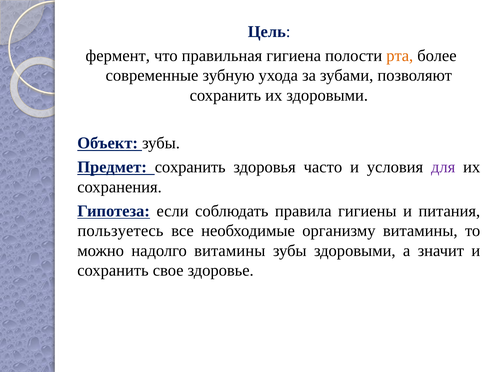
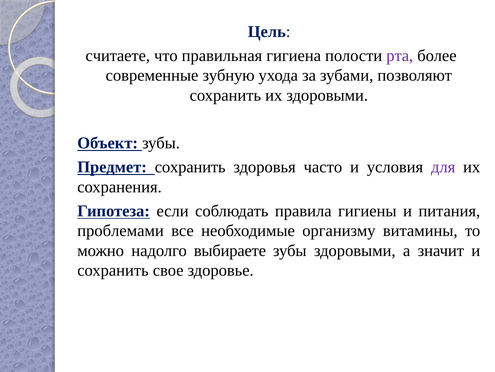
фермент: фермент -> считаете (118, 55)
рта colour: orange -> purple (400, 55)
пользуетесь: пользуетесь -> проблемами (121, 230)
надолго витамины: витамины -> выбираете (230, 250)
